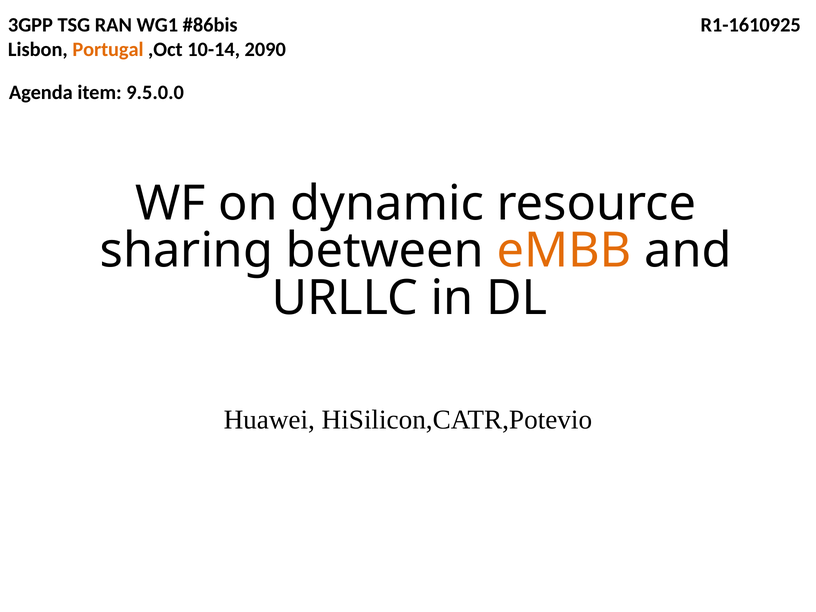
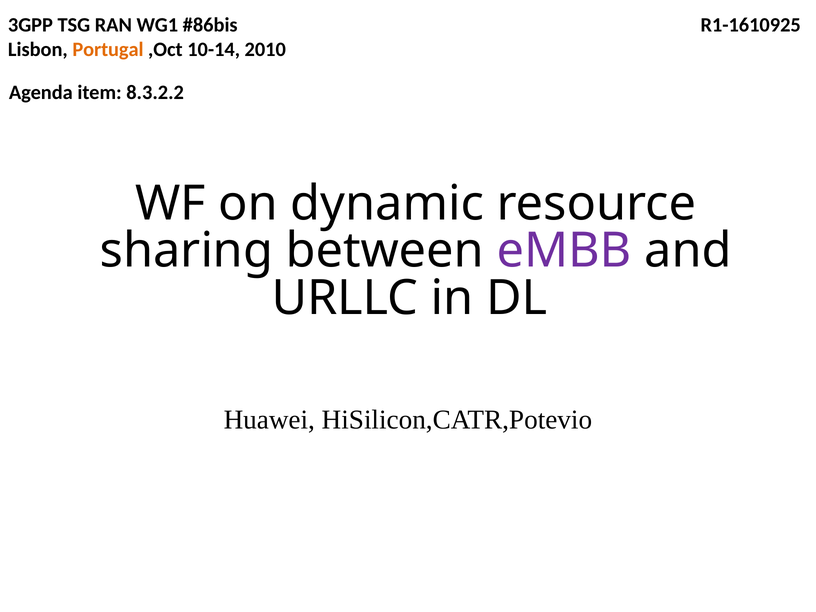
2090: 2090 -> 2010 (265, 49)
9.5.0.0: 9.5.0.0 -> 8.3.2.2 (155, 92)
eMBB colour: orange -> purple (564, 251)
